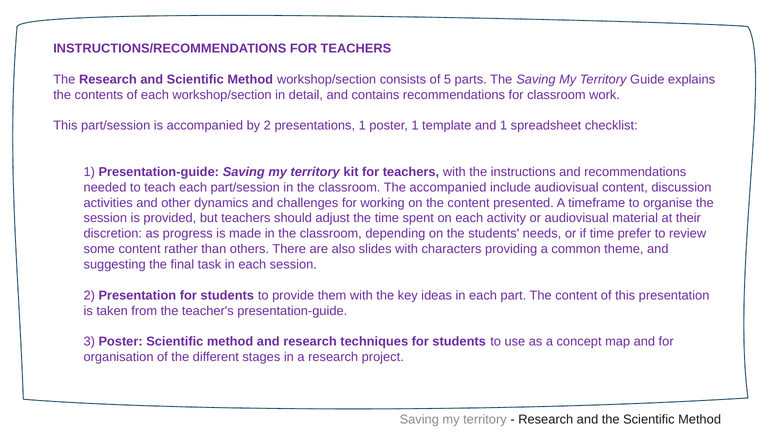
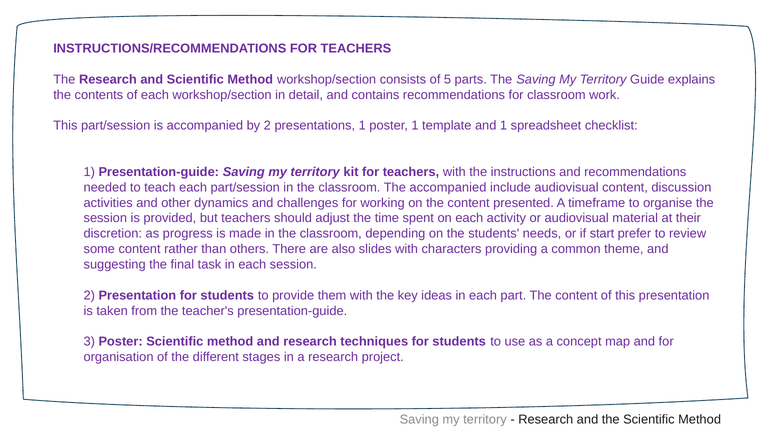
if time: time -> start (602, 234)
